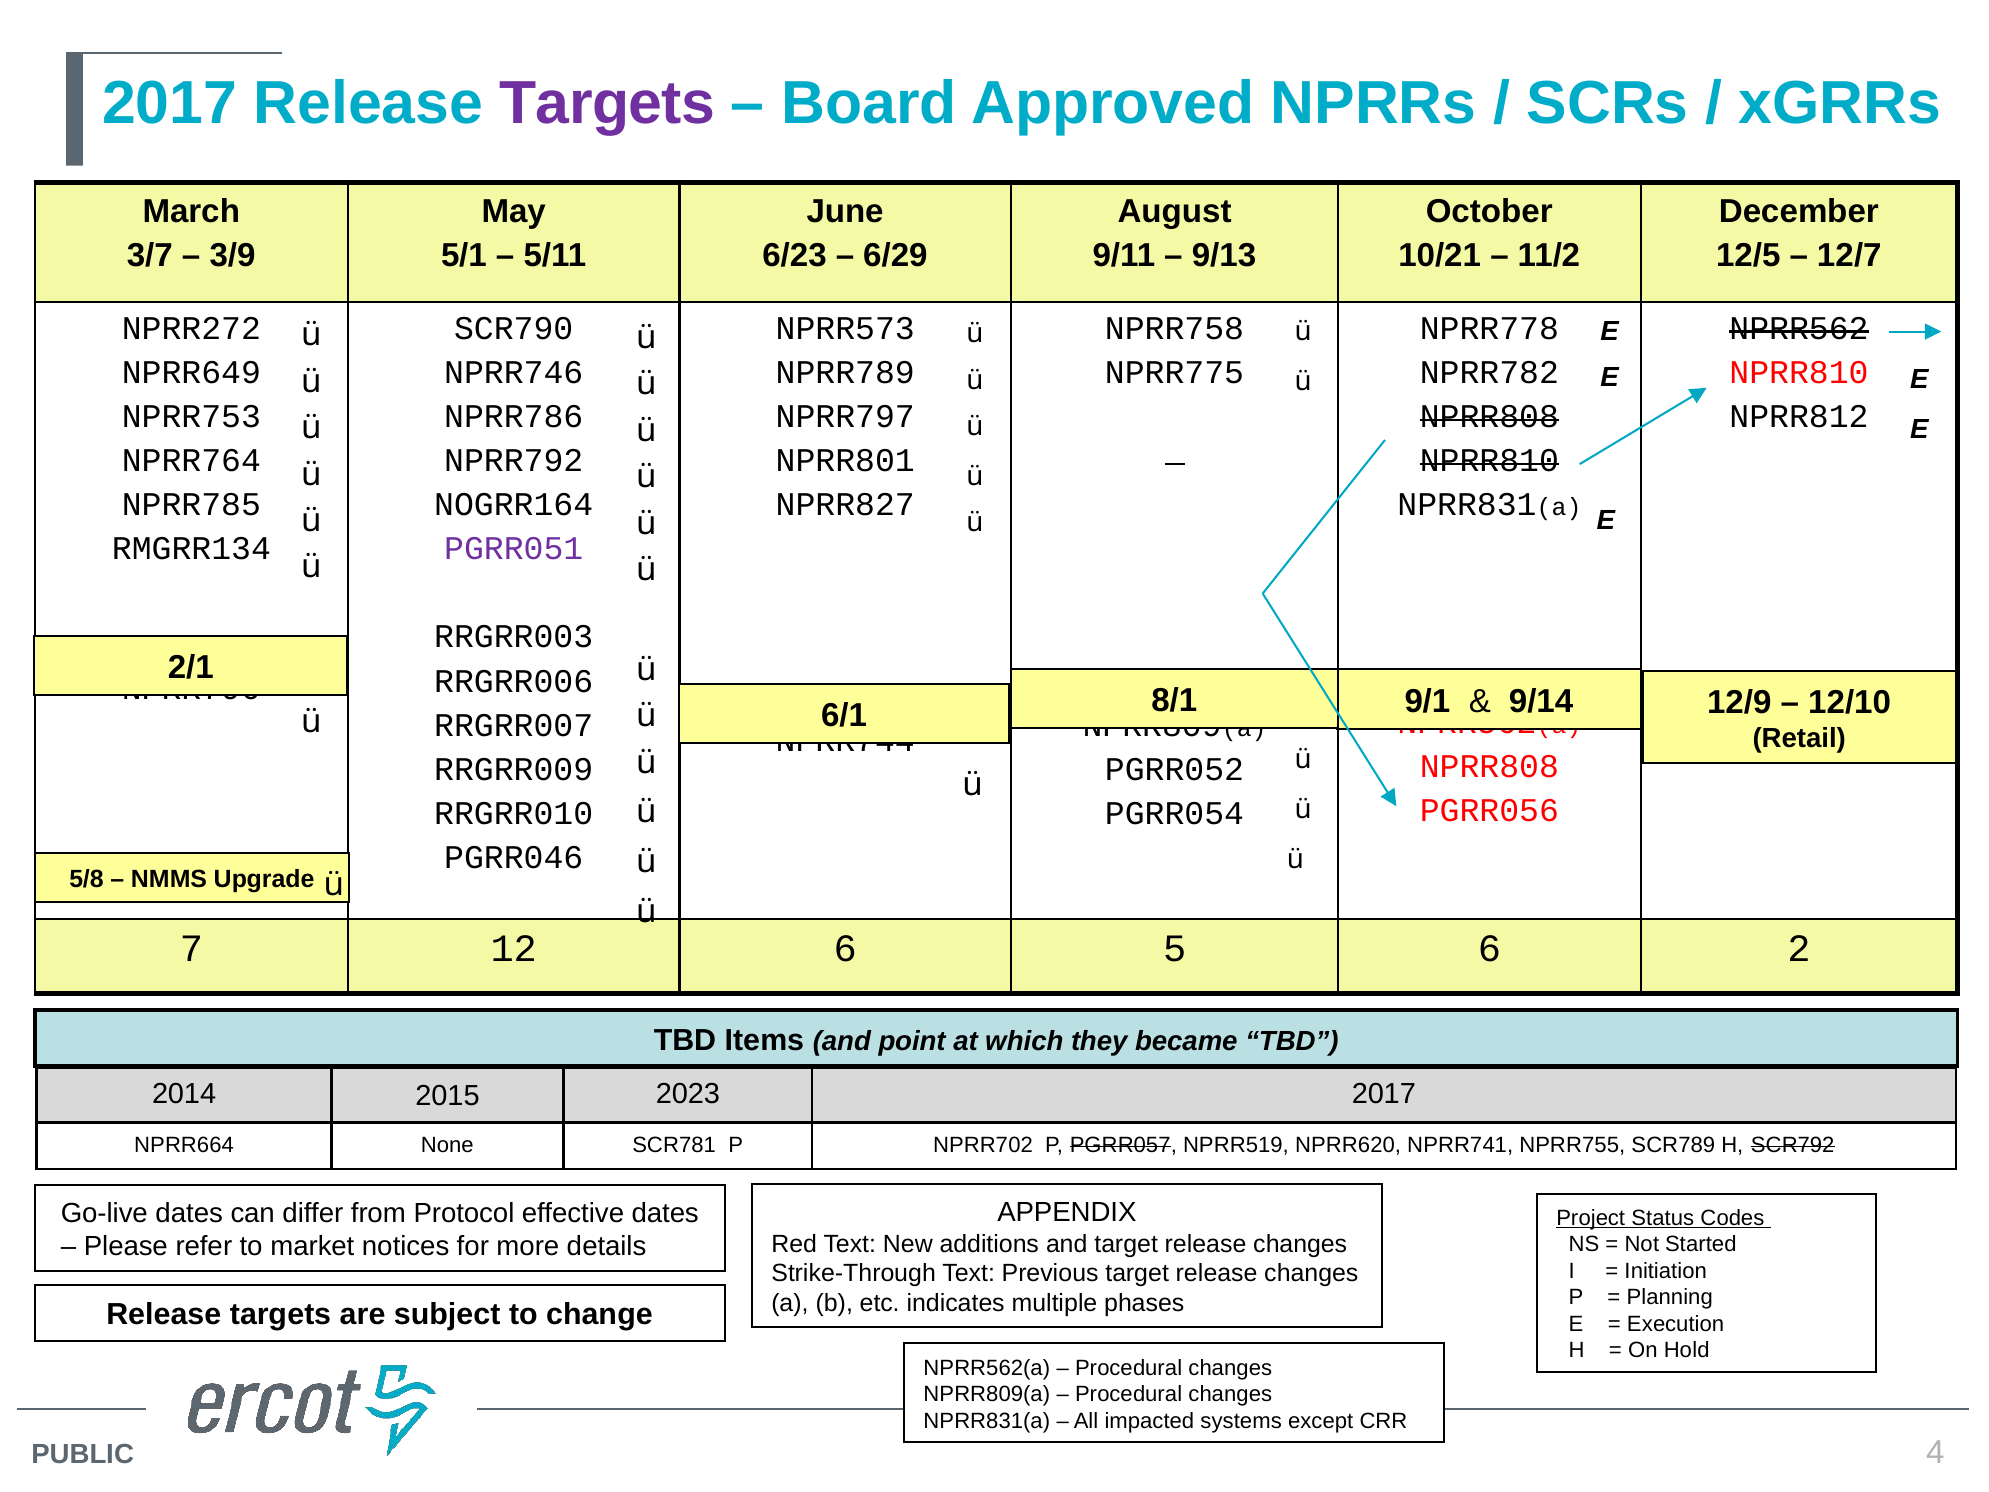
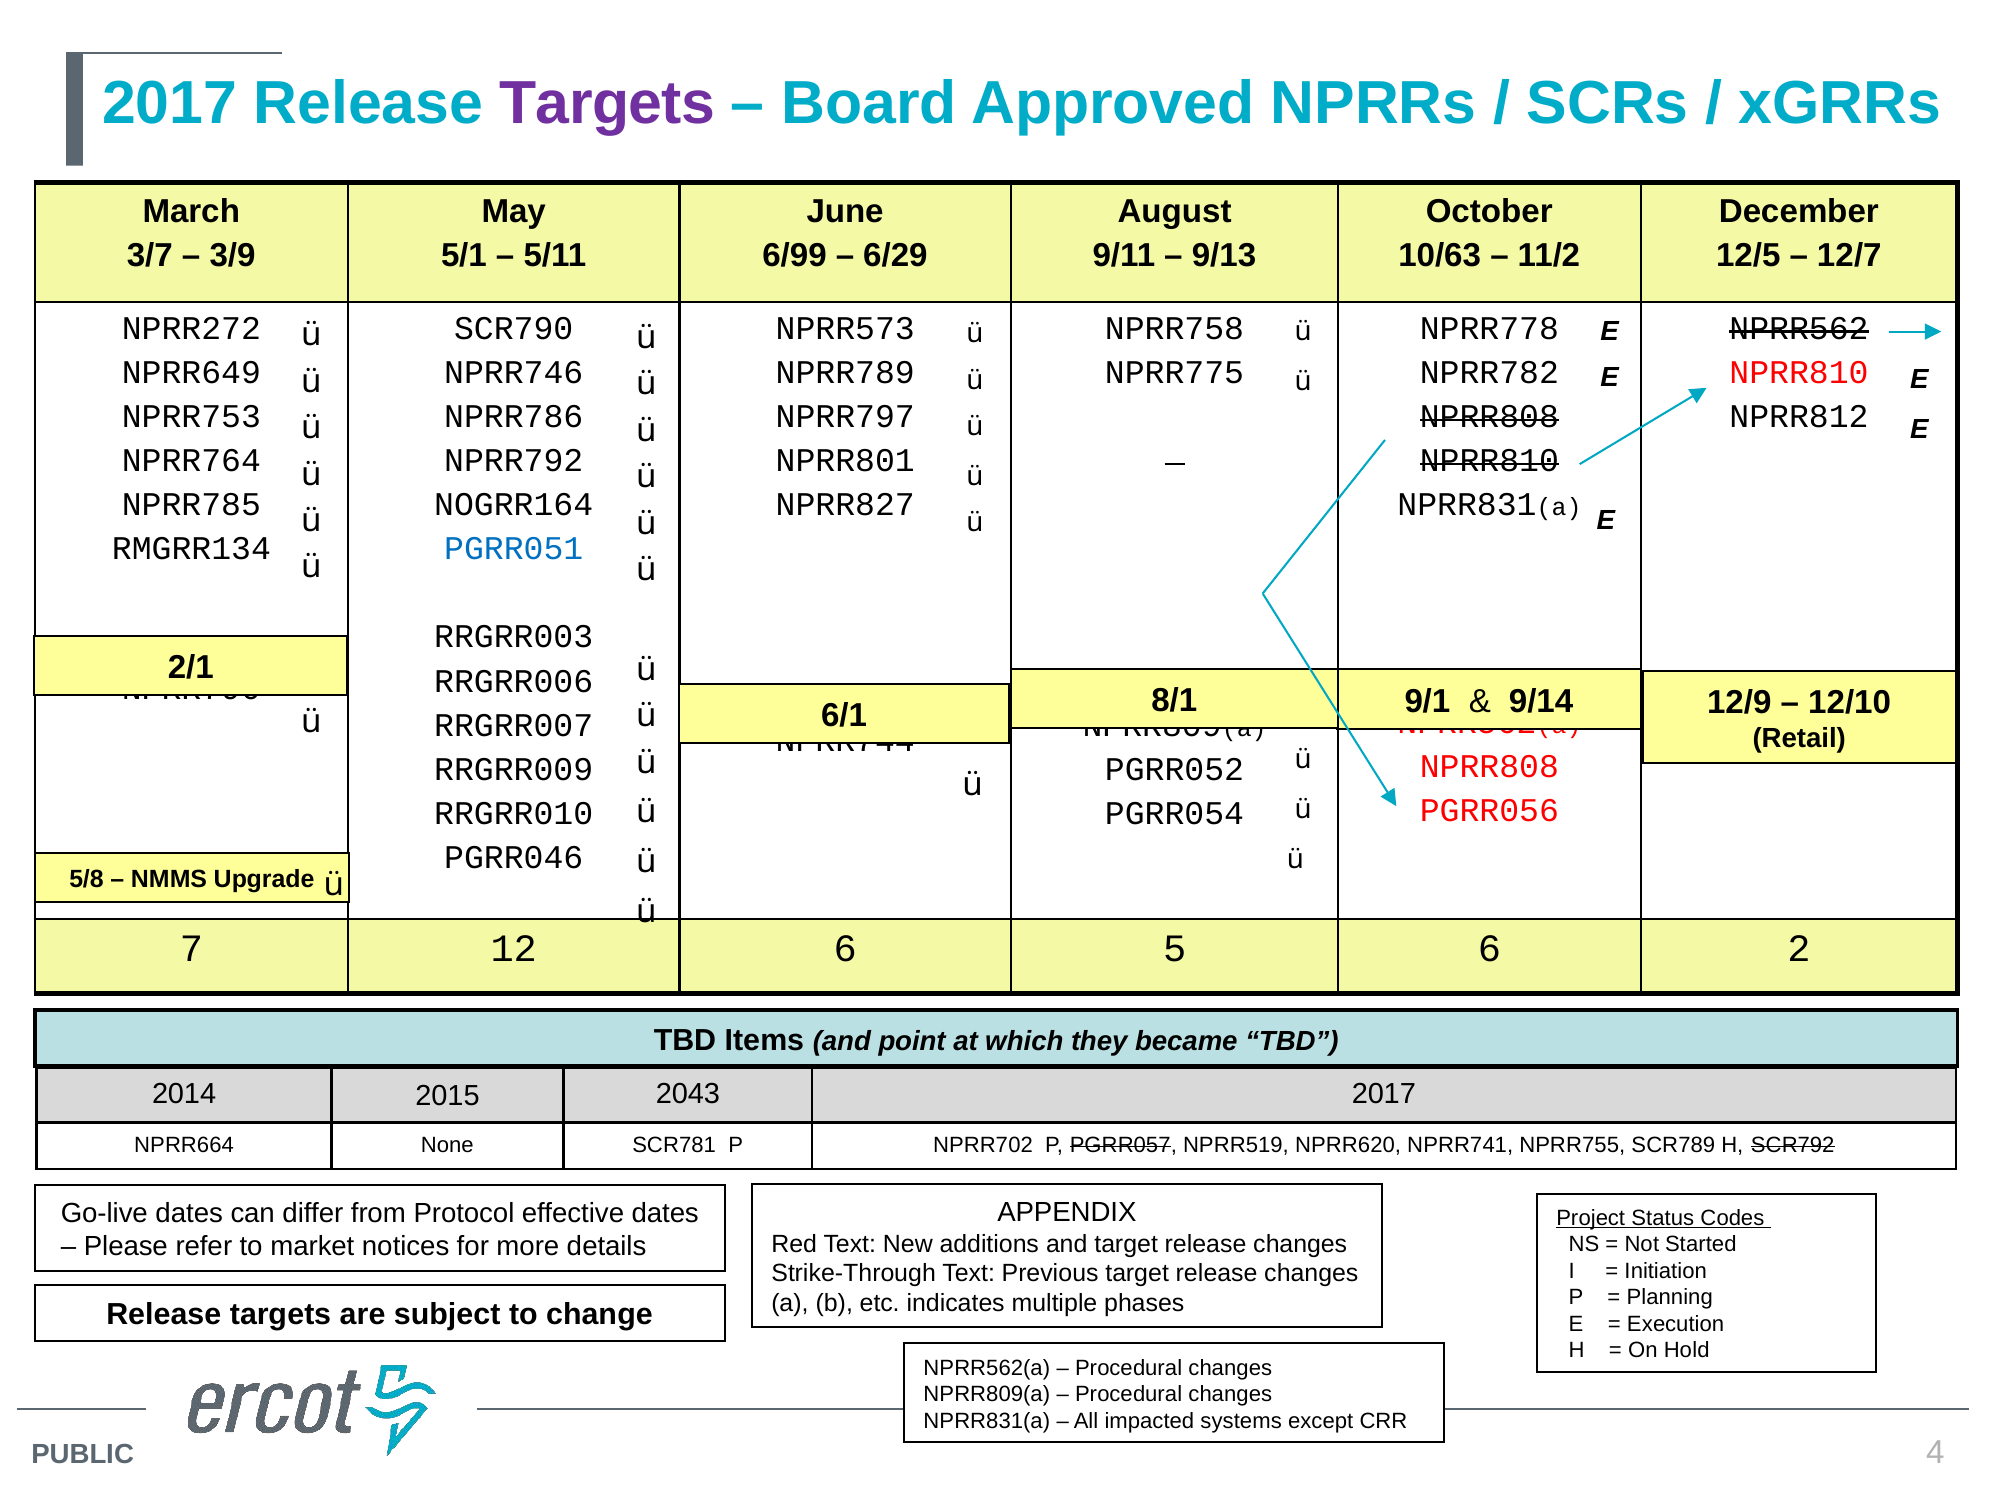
6/23: 6/23 -> 6/99 (795, 255)
10/21: 10/21 -> 10/63 (1440, 255)
PGRR051 colour: purple -> blue (514, 549)
2023: 2023 -> 2043 (688, 1094)
